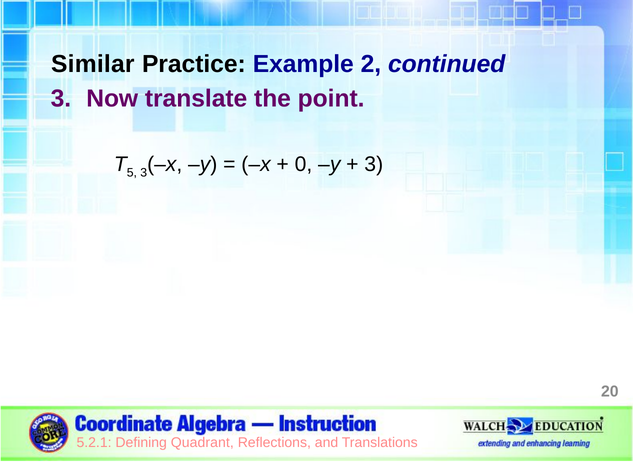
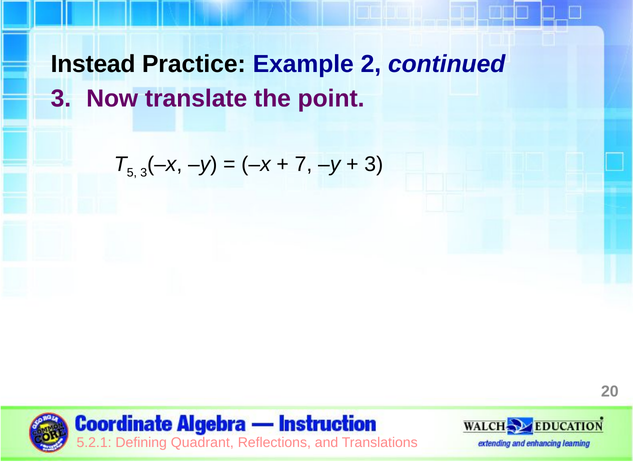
Similar: Similar -> Instead (93, 64)
0: 0 -> 7 (303, 164)
